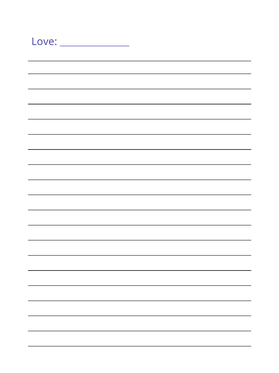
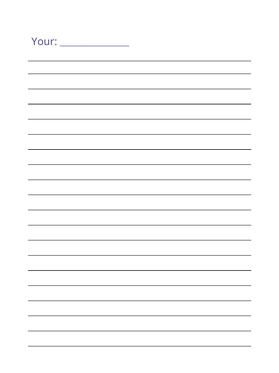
Love: Love -> Your (44, 42)
